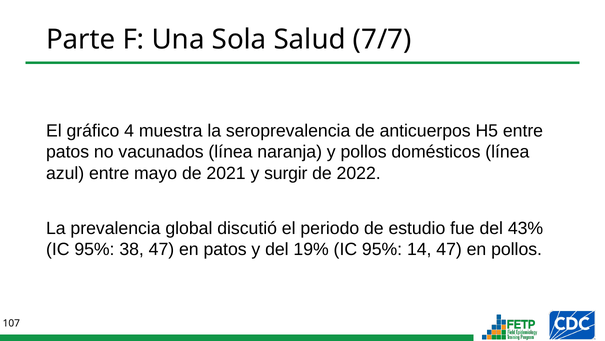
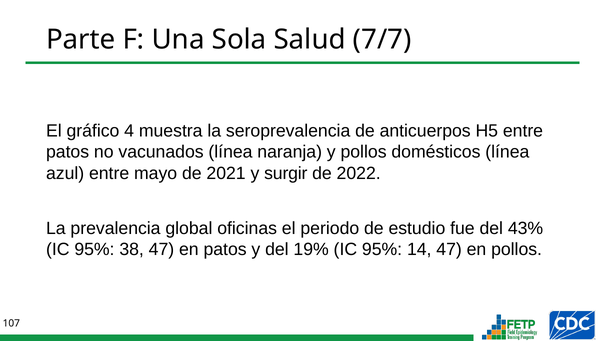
discutió: discutió -> oficinas (247, 228)
